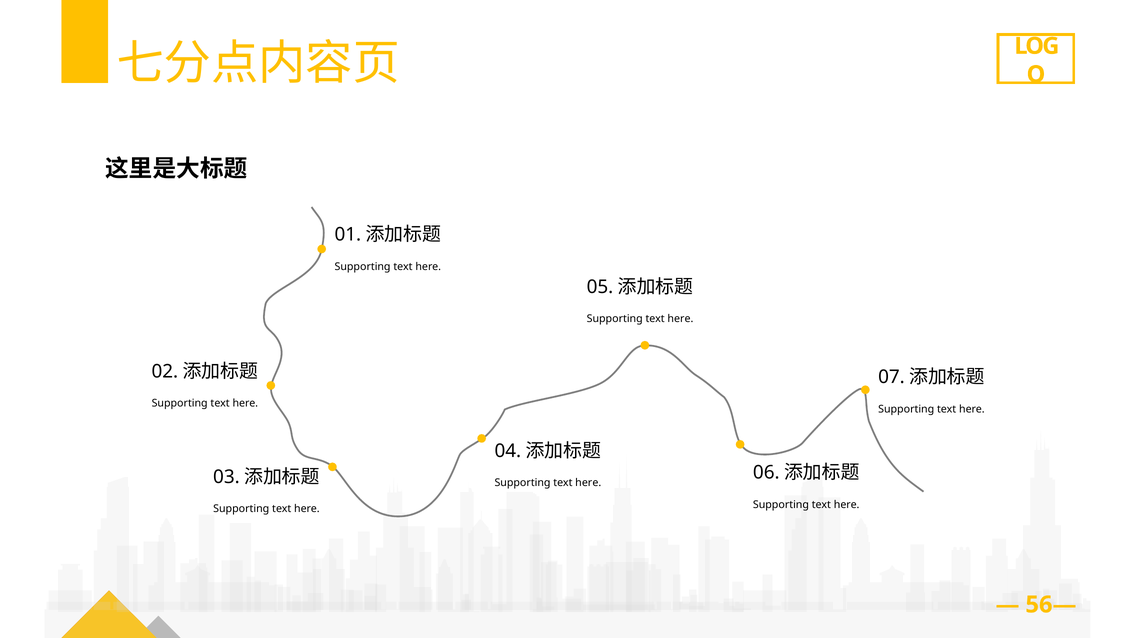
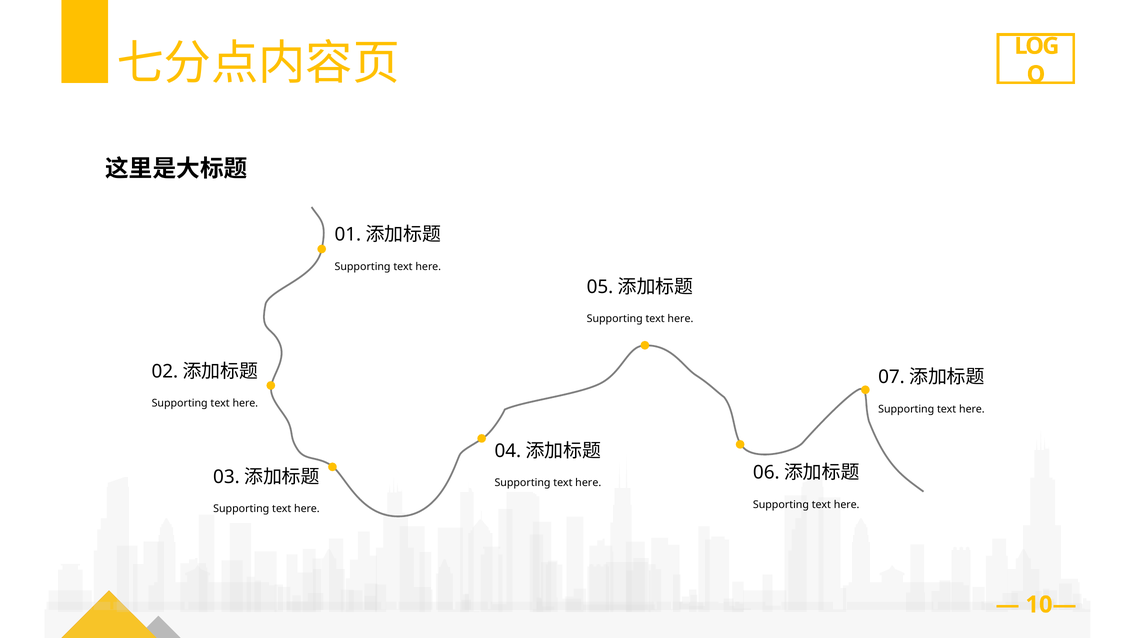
56—: 56— -> 10— (1051, 605)
